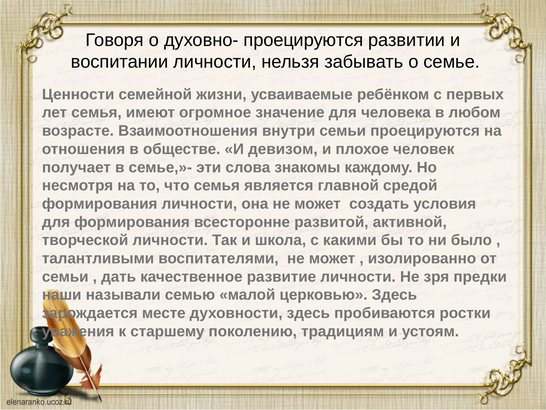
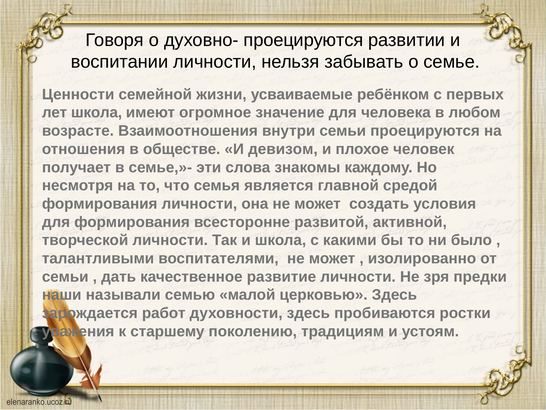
лет семья: семья -> школа (97, 113)
месте: месте -> работ (164, 313)
